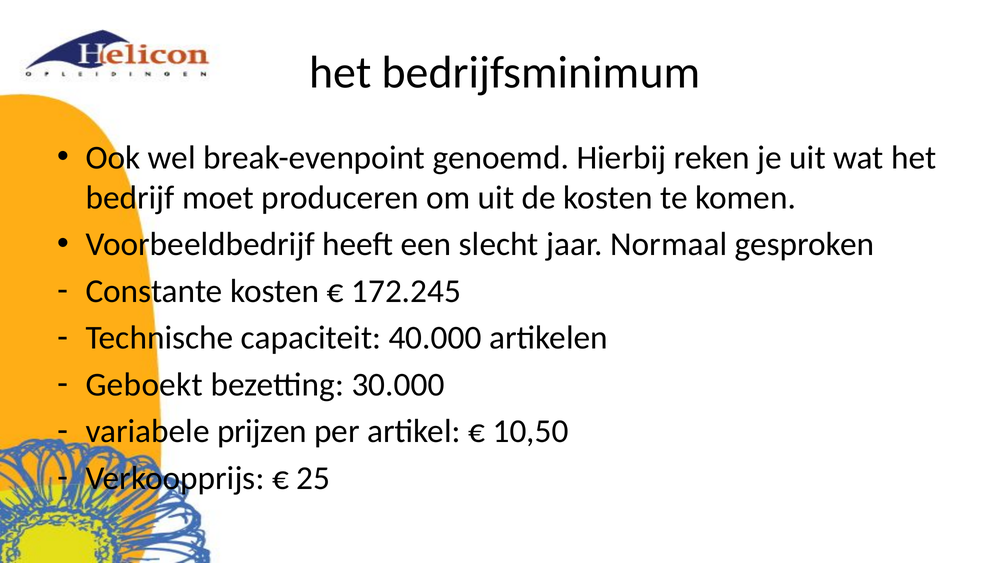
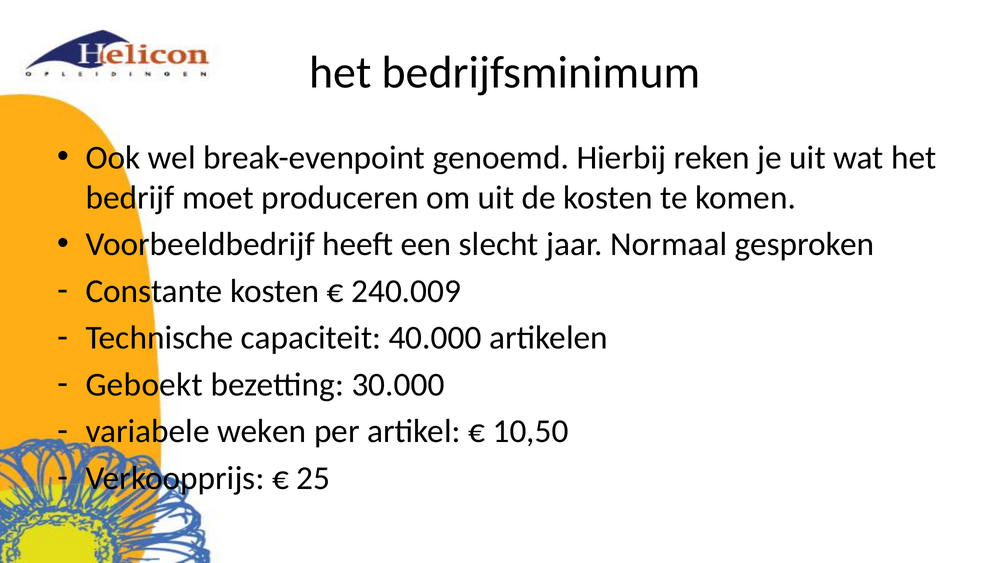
172.245: 172.245 -> 240.009 (406, 291)
prijzen: prijzen -> weken (262, 431)
